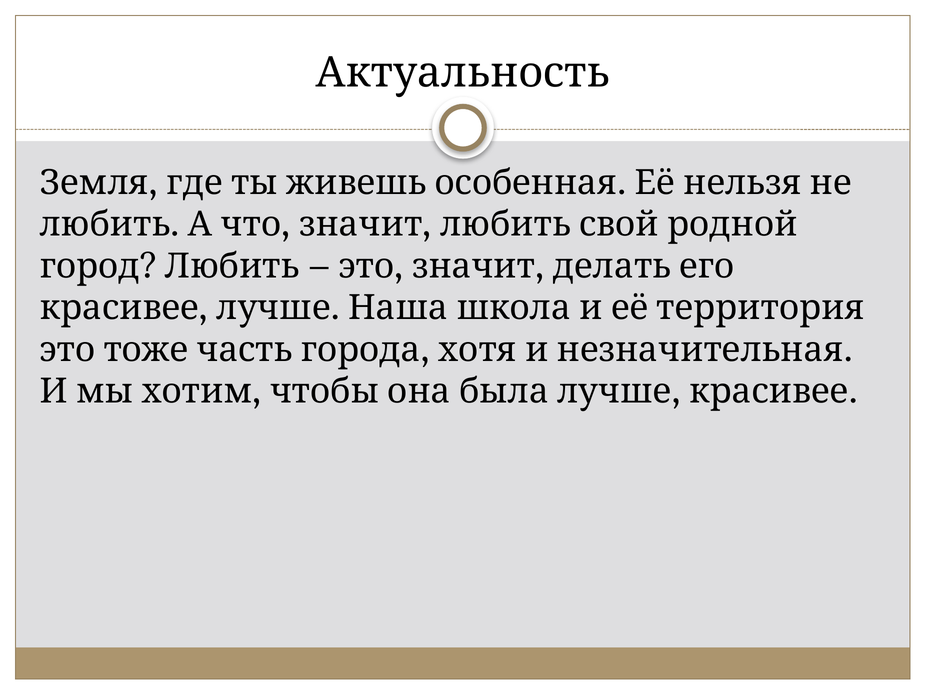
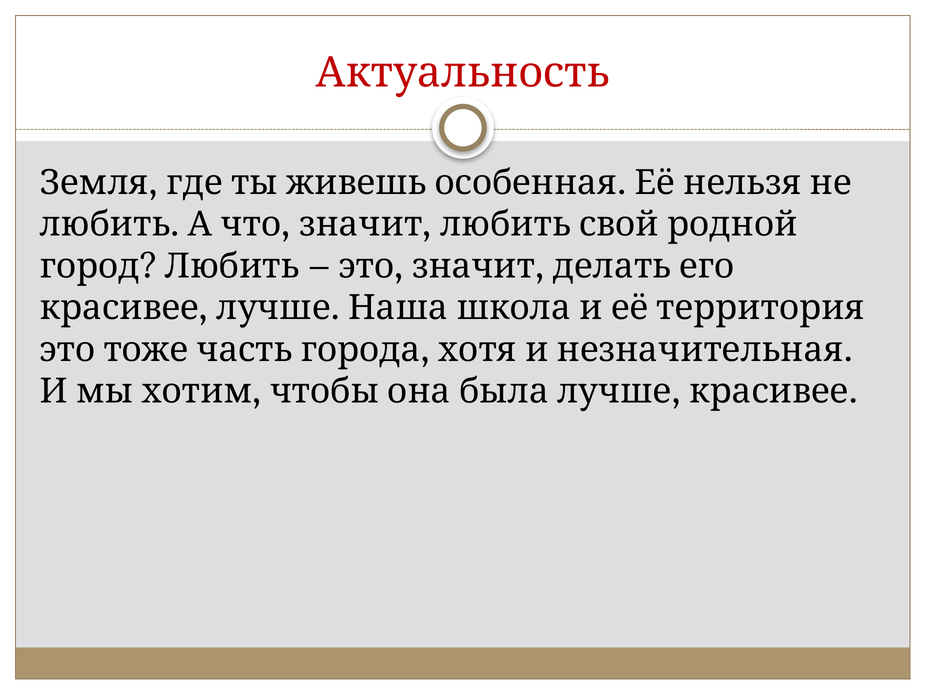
Актуальность colour: black -> red (462, 73)
